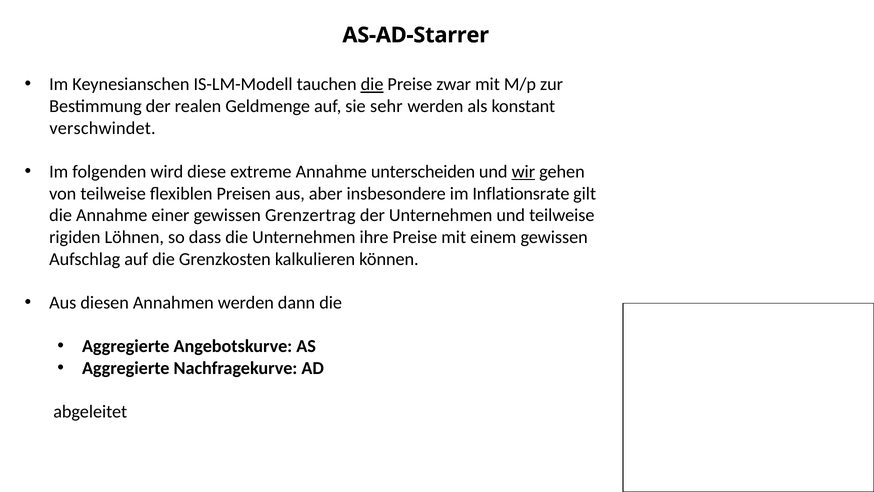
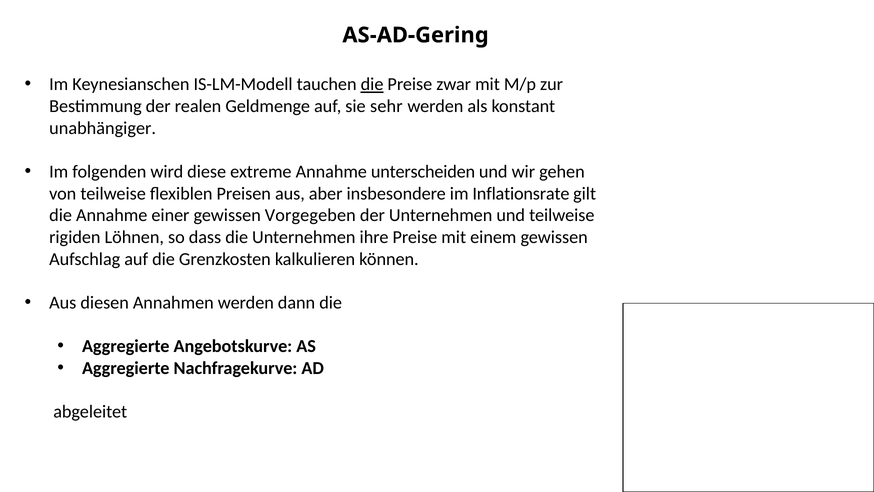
AS-AD-Starrer: AS-AD-Starrer -> AS-AD-Gering (416, 35)
verschwindet: verschwindet -> unabhängiger (103, 128)
wir underline: present -> none (523, 172)
Grenzertrag: Grenzertrag -> Vorgegeben (310, 215)
